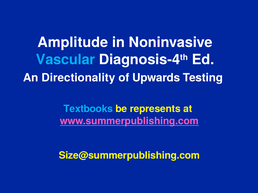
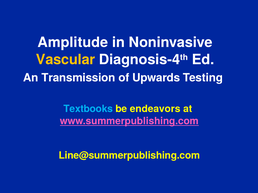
Vascular colour: light blue -> yellow (66, 60)
Directionality: Directionality -> Transmission (78, 78)
represents: represents -> endeavors (155, 109)
Size@summerpublishing.com: Size@summerpublishing.com -> Line@summerpublishing.com (129, 156)
